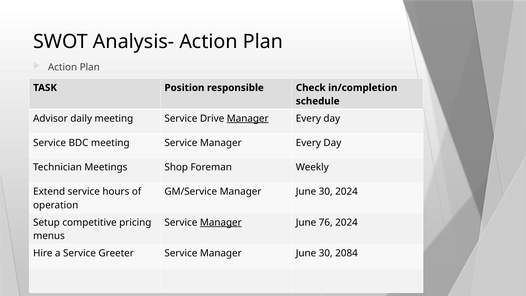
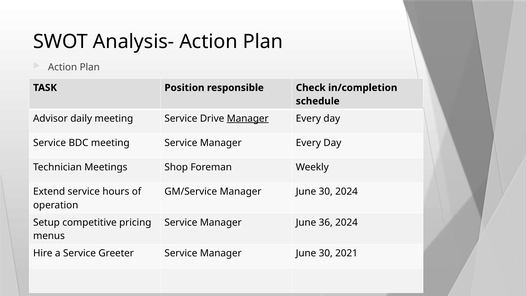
Manager underline: present -> none (221, 222)
76: 76 -> 36 (326, 222)
2084: 2084 -> 2021 (347, 253)
